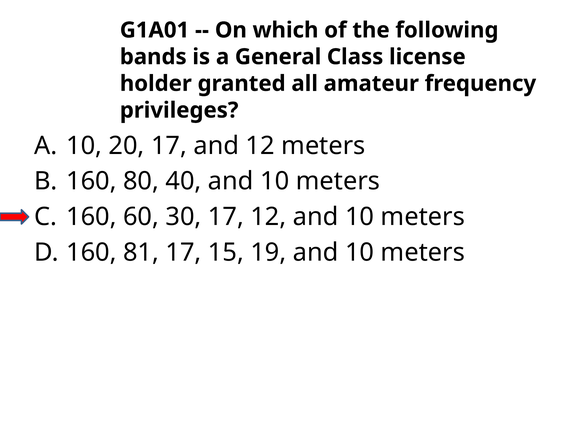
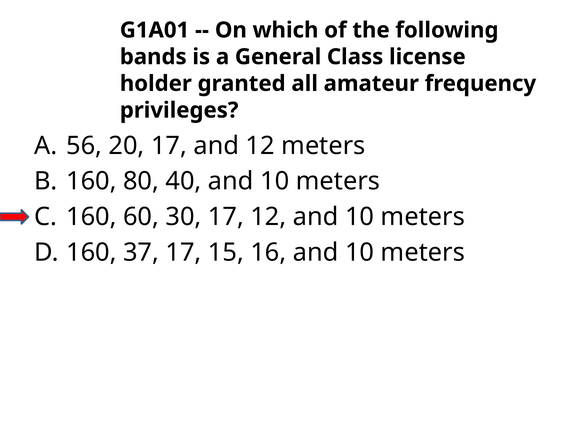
A 10: 10 -> 56 (84, 145)
81: 81 -> 37 (141, 252)
19: 19 -> 16 (268, 252)
